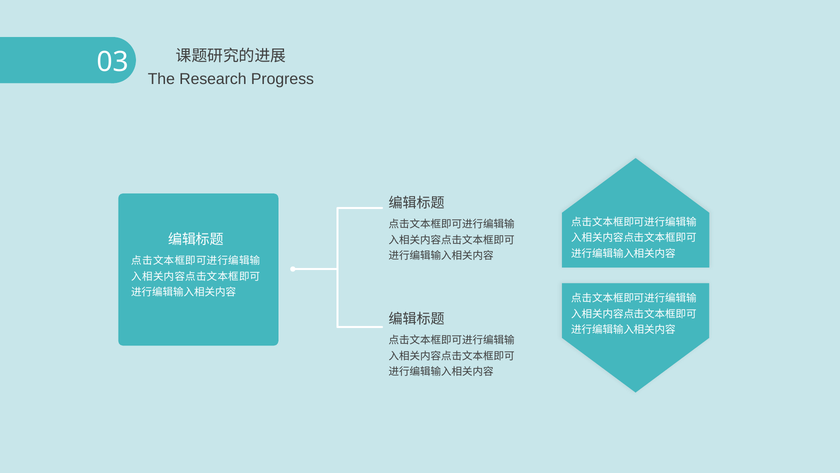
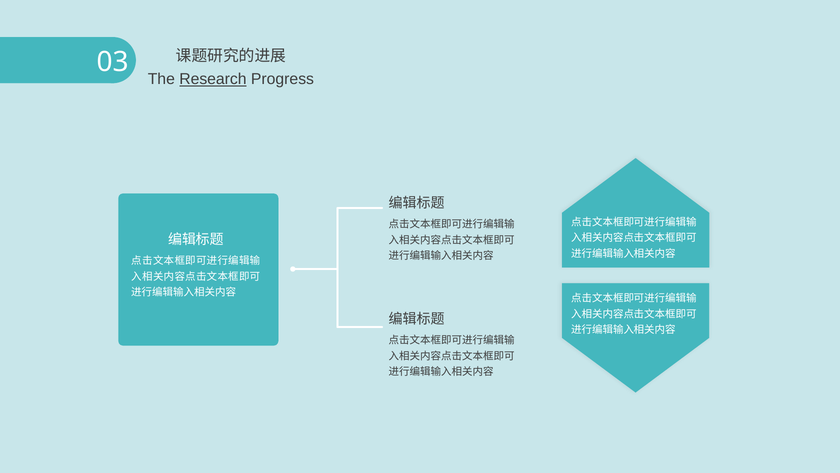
Research underline: none -> present (213, 79)
